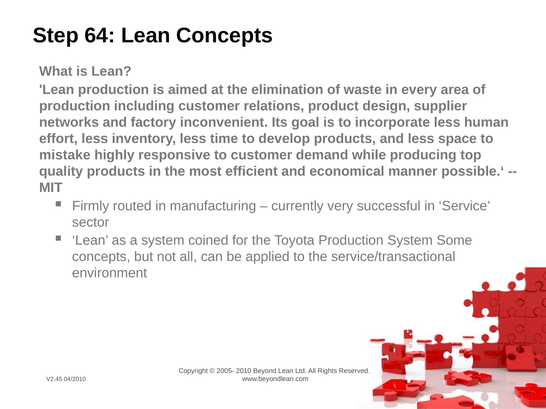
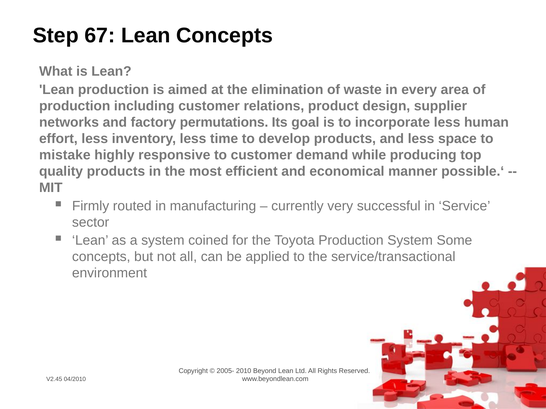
64: 64 -> 67 (100, 36)
inconvenient: inconvenient -> permutations (224, 122)
